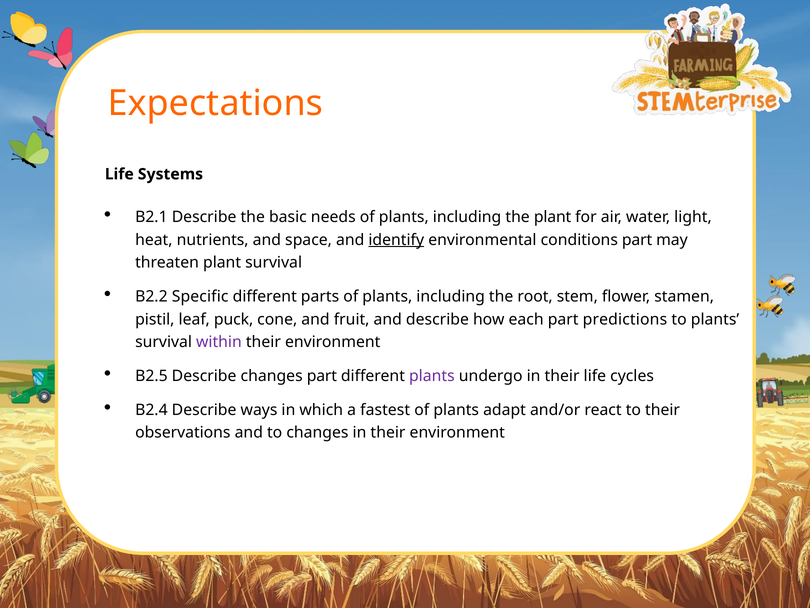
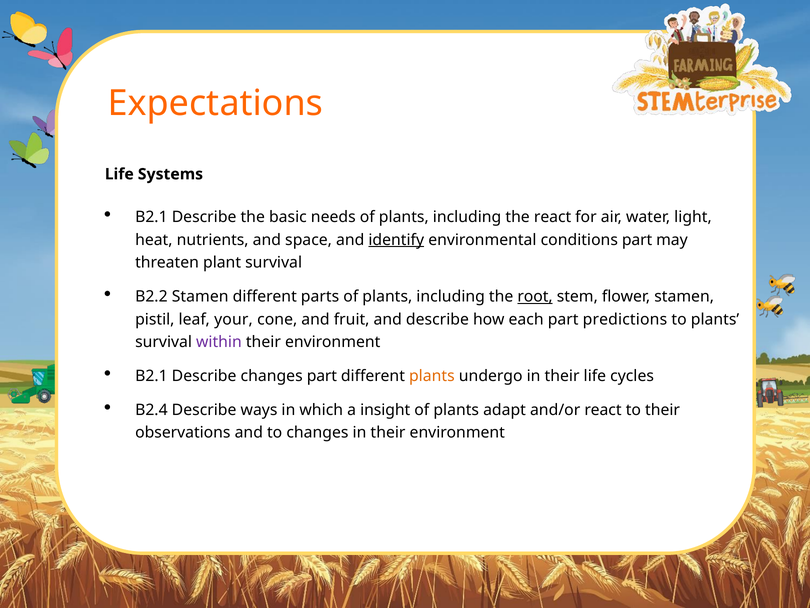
the plant: plant -> react (553, 217)
B2.2 Specific: Specific -> Stamen (200, 296)
root underline: none -> present (535, 296)
puck: puck -> your (233, 319)
B2.5: B2.5 -> B2.1 (151, 376)
plants colour: purple -> orange (432, 376)
fastest: fastest -> insight (385, 410)
